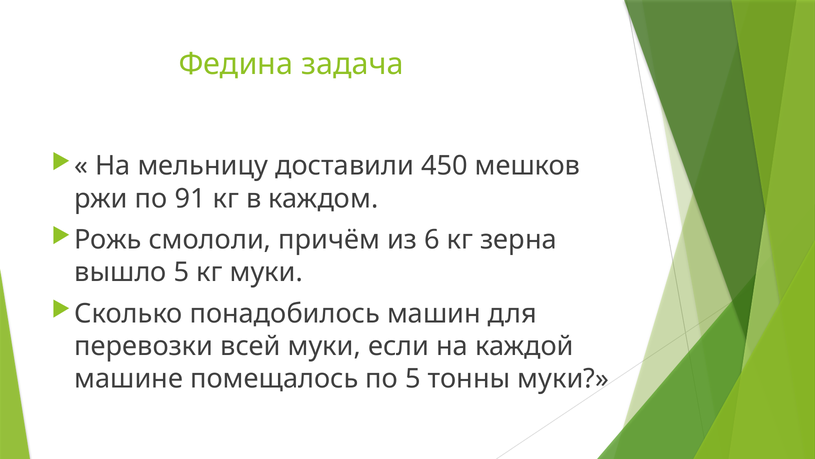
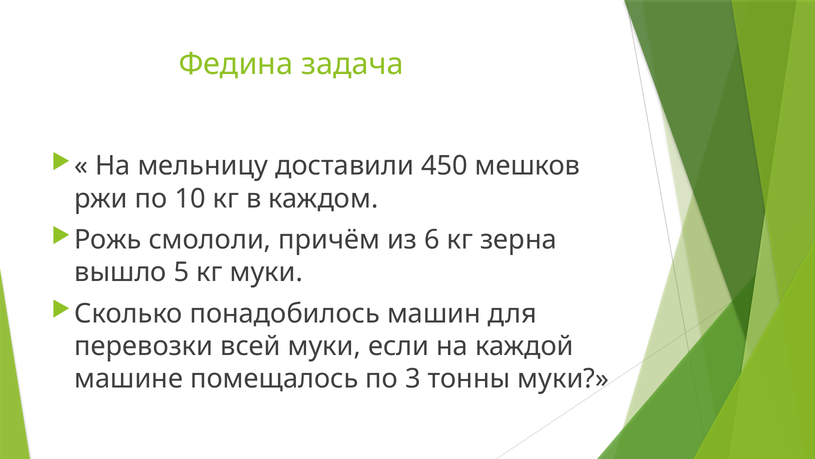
91: 91 -> 10 (190, 198)
по 5: 5 -> 3 (413, 379)
